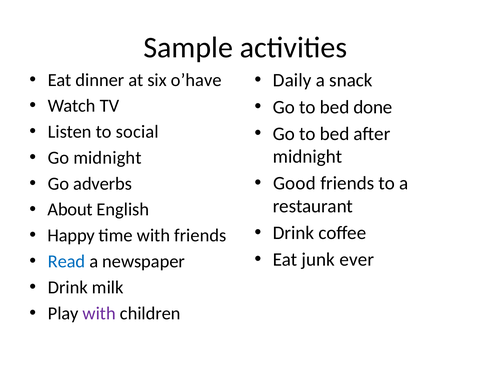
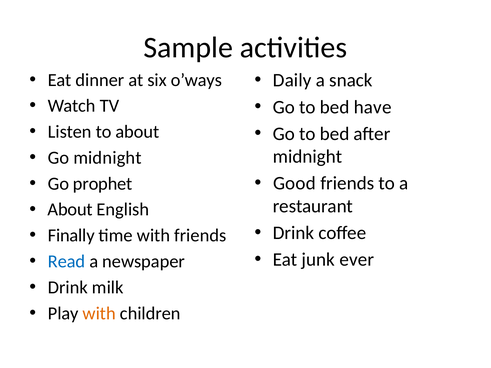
o’have: o’have -> o’ways (196, 80)
done: done -> have (373, 107)
to social: social -> about (137, 132)
adverbs: adverbs -> prophet (103, 184)
Happy: Happy -> Finally (71, 236)
with colour: purple -> orange (99, 313)
